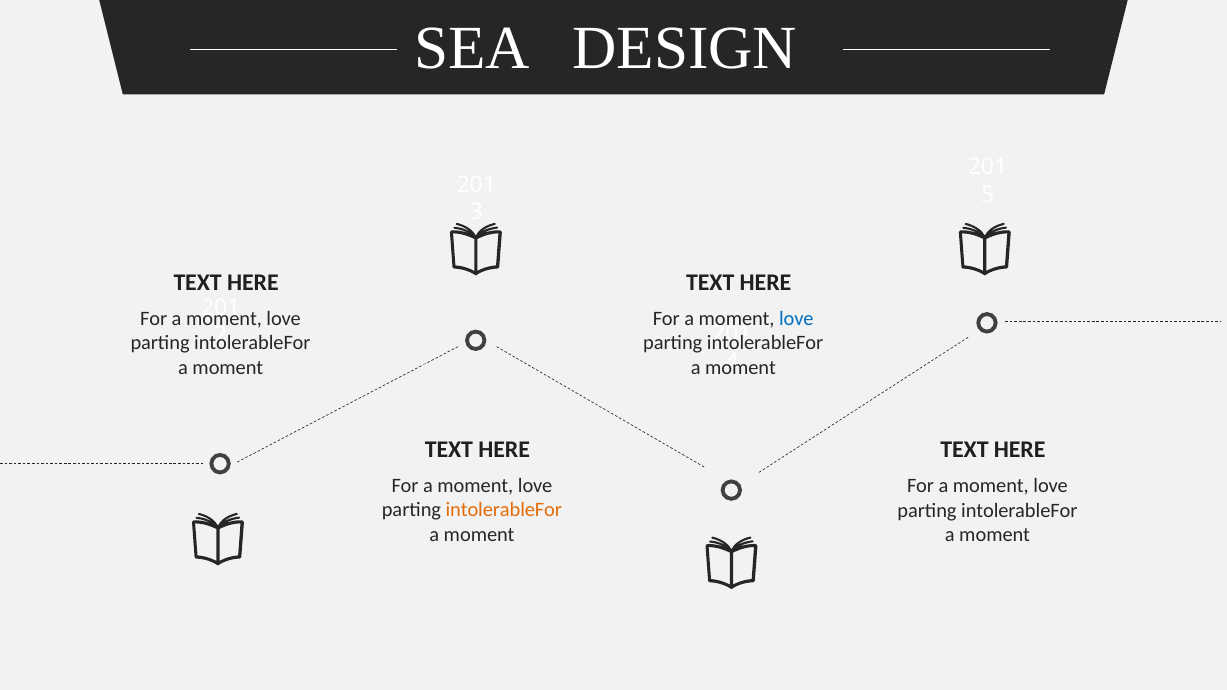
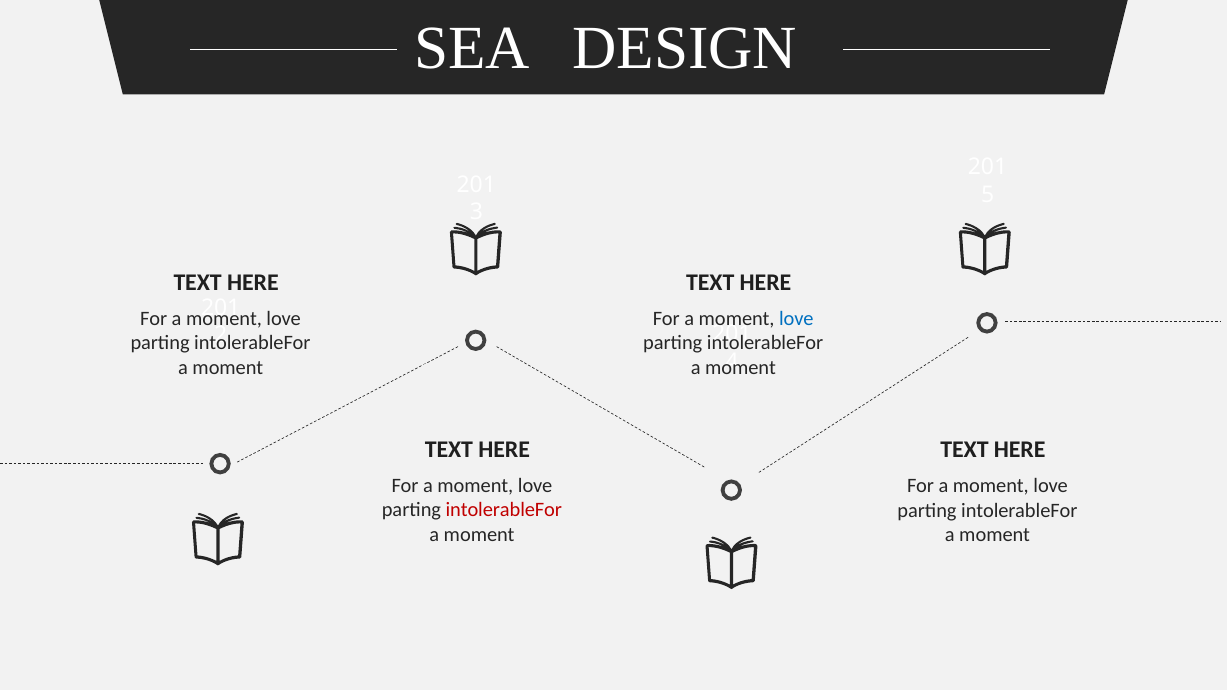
intolerableFor colour: orange -> red (504, 510)
